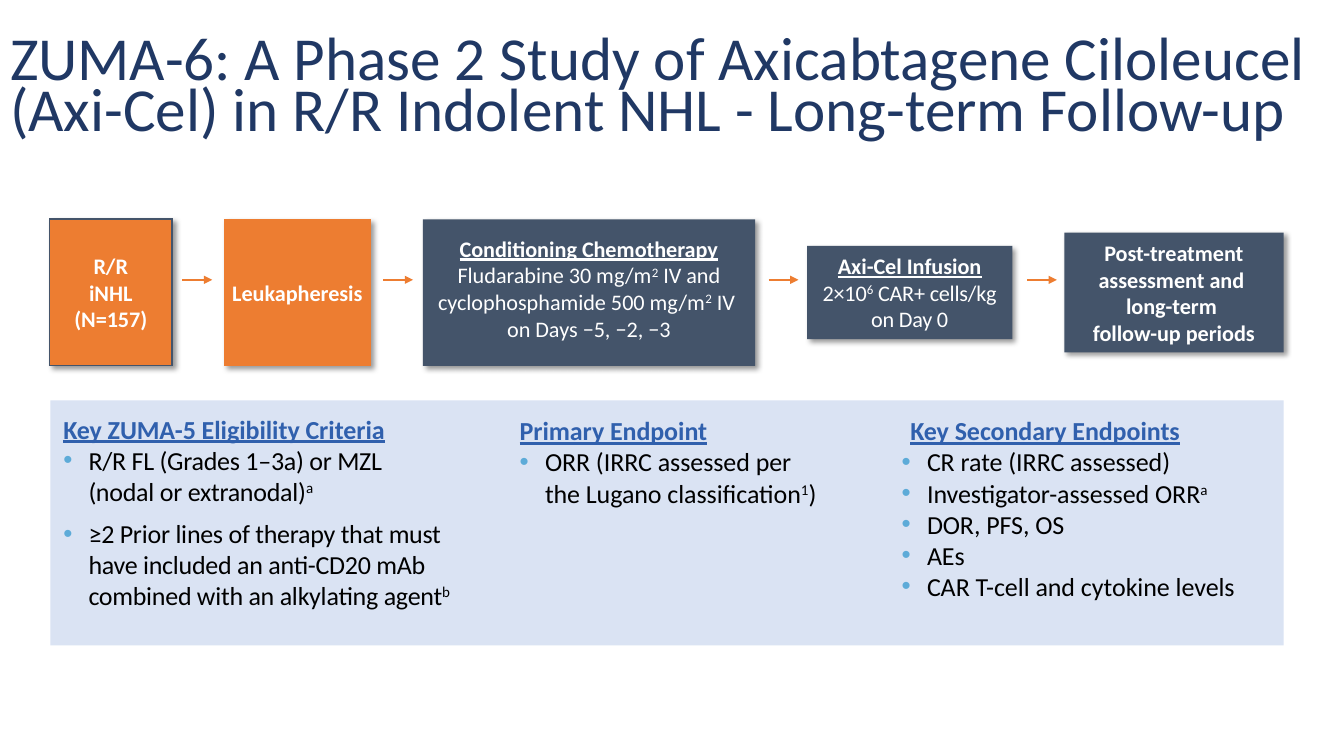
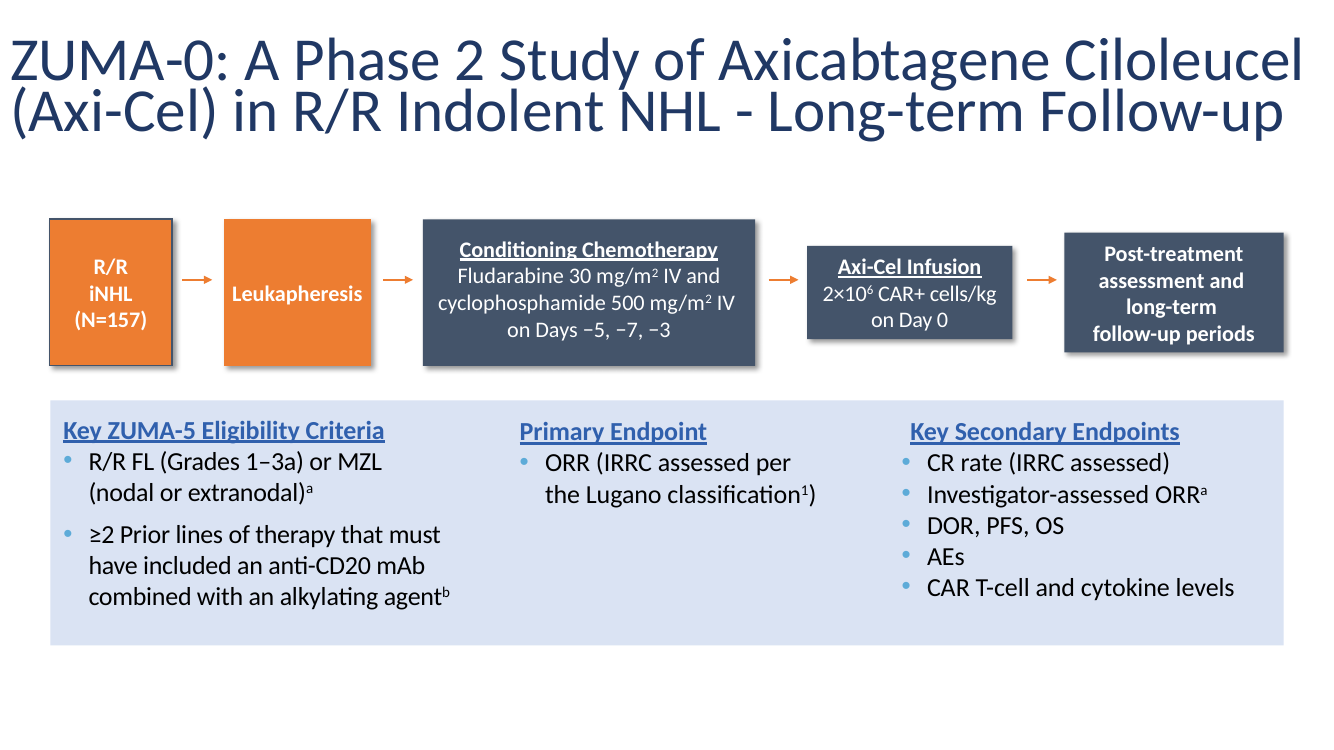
ZUMA-6: ZUMA-6 -> ZUMA-0 (121, 60)
−2: −2 -> −7 (629, 330)
